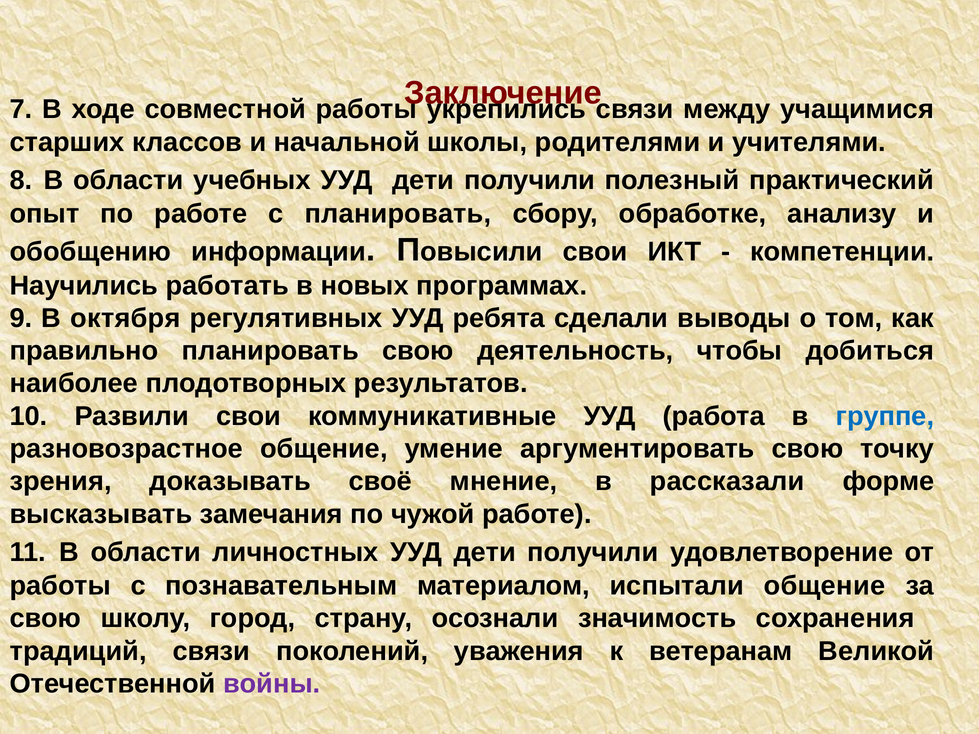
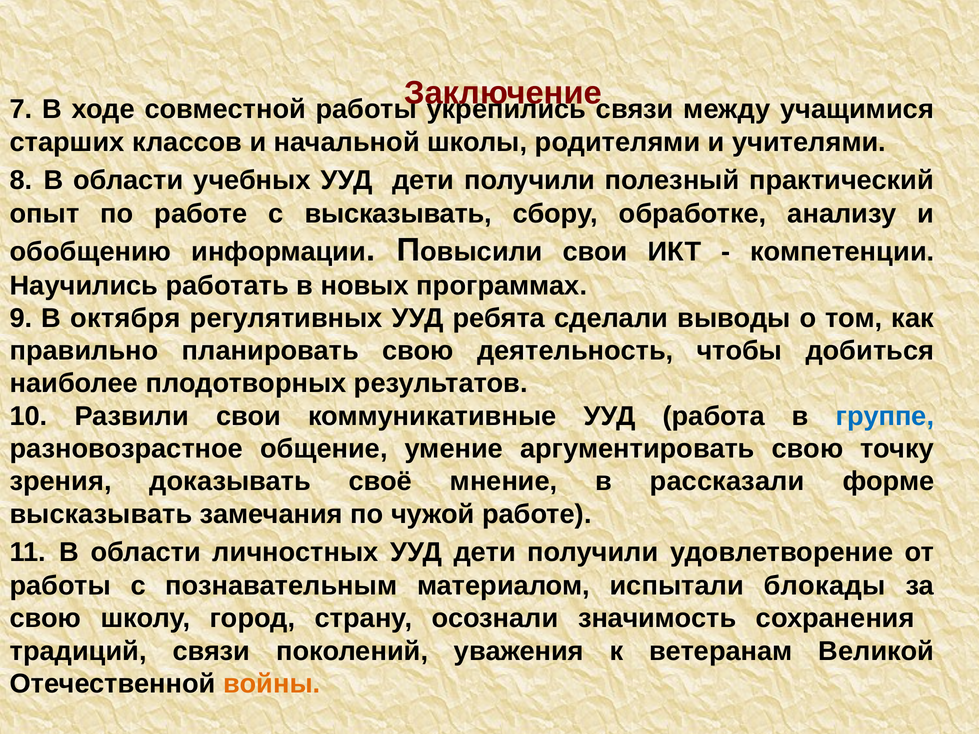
с планировать: планировать -> высказывать (398, 214)
испытали общение: общение -> блокады (825, 586)
войны colour: purple -> orange (272, 684)
